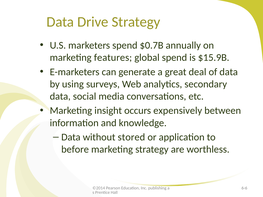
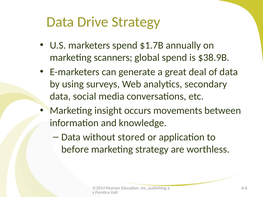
$0.7B: $0.7B -> $1.7B (152, 45)
features: features -> scanners (113, 58)
$15.9B: $15.9B -> $38.9B (214, 58)
expensively: expensively -> movements (178, 111)
